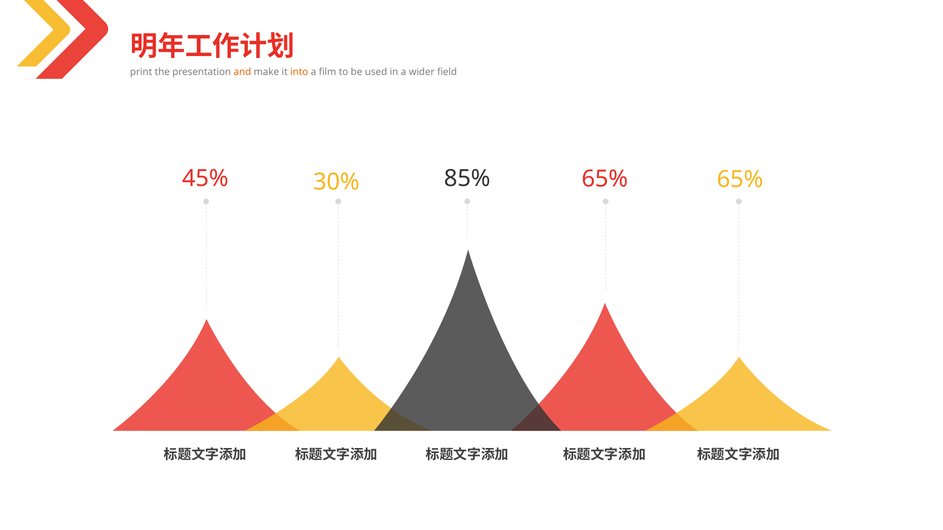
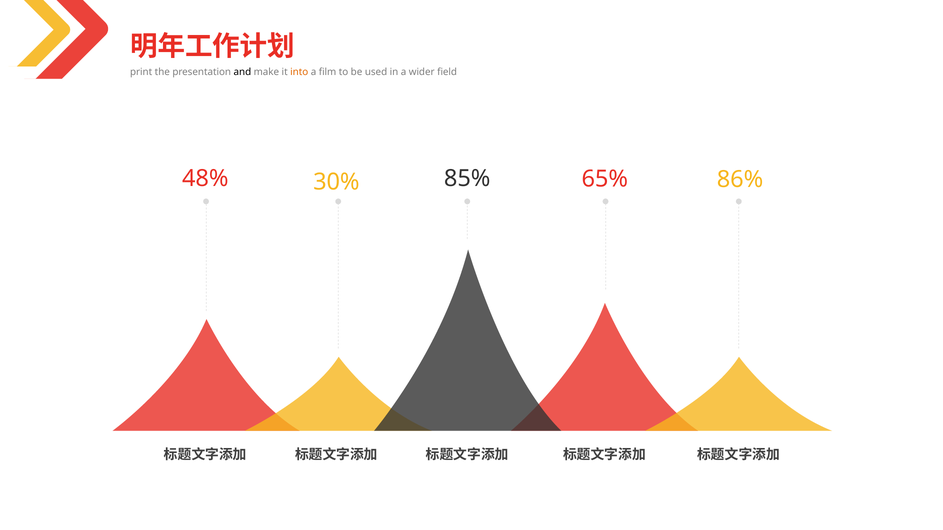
and colour: orange -> black (242, 72)
85% 65%: 65% -> 86% (740, 180)
45%: 45% -> 48% (205, 179)
